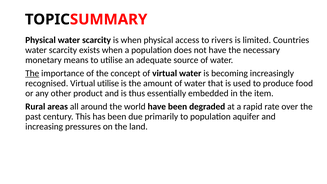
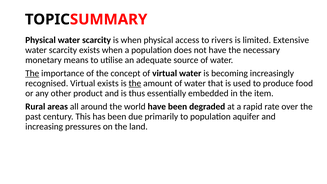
Countries: Countries -> Extensive (291, 40)
Virtual utilise: utilise -> exists (108, 83)
the underline: none -> present (135, 83)
